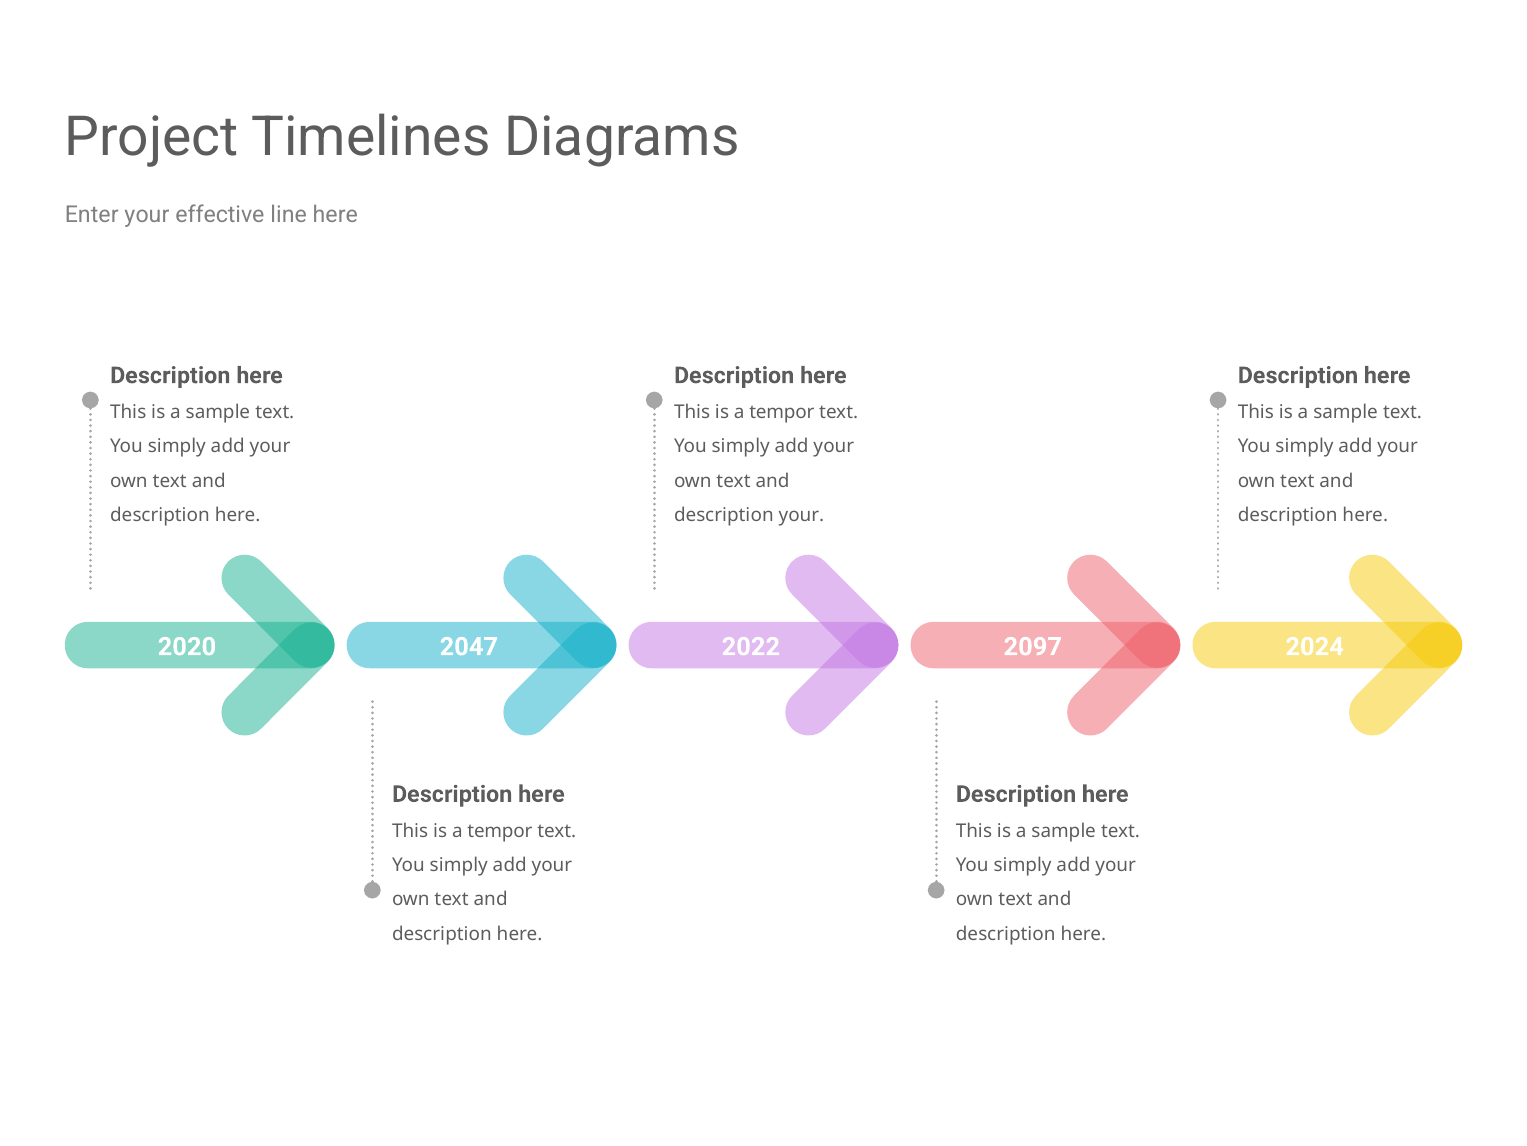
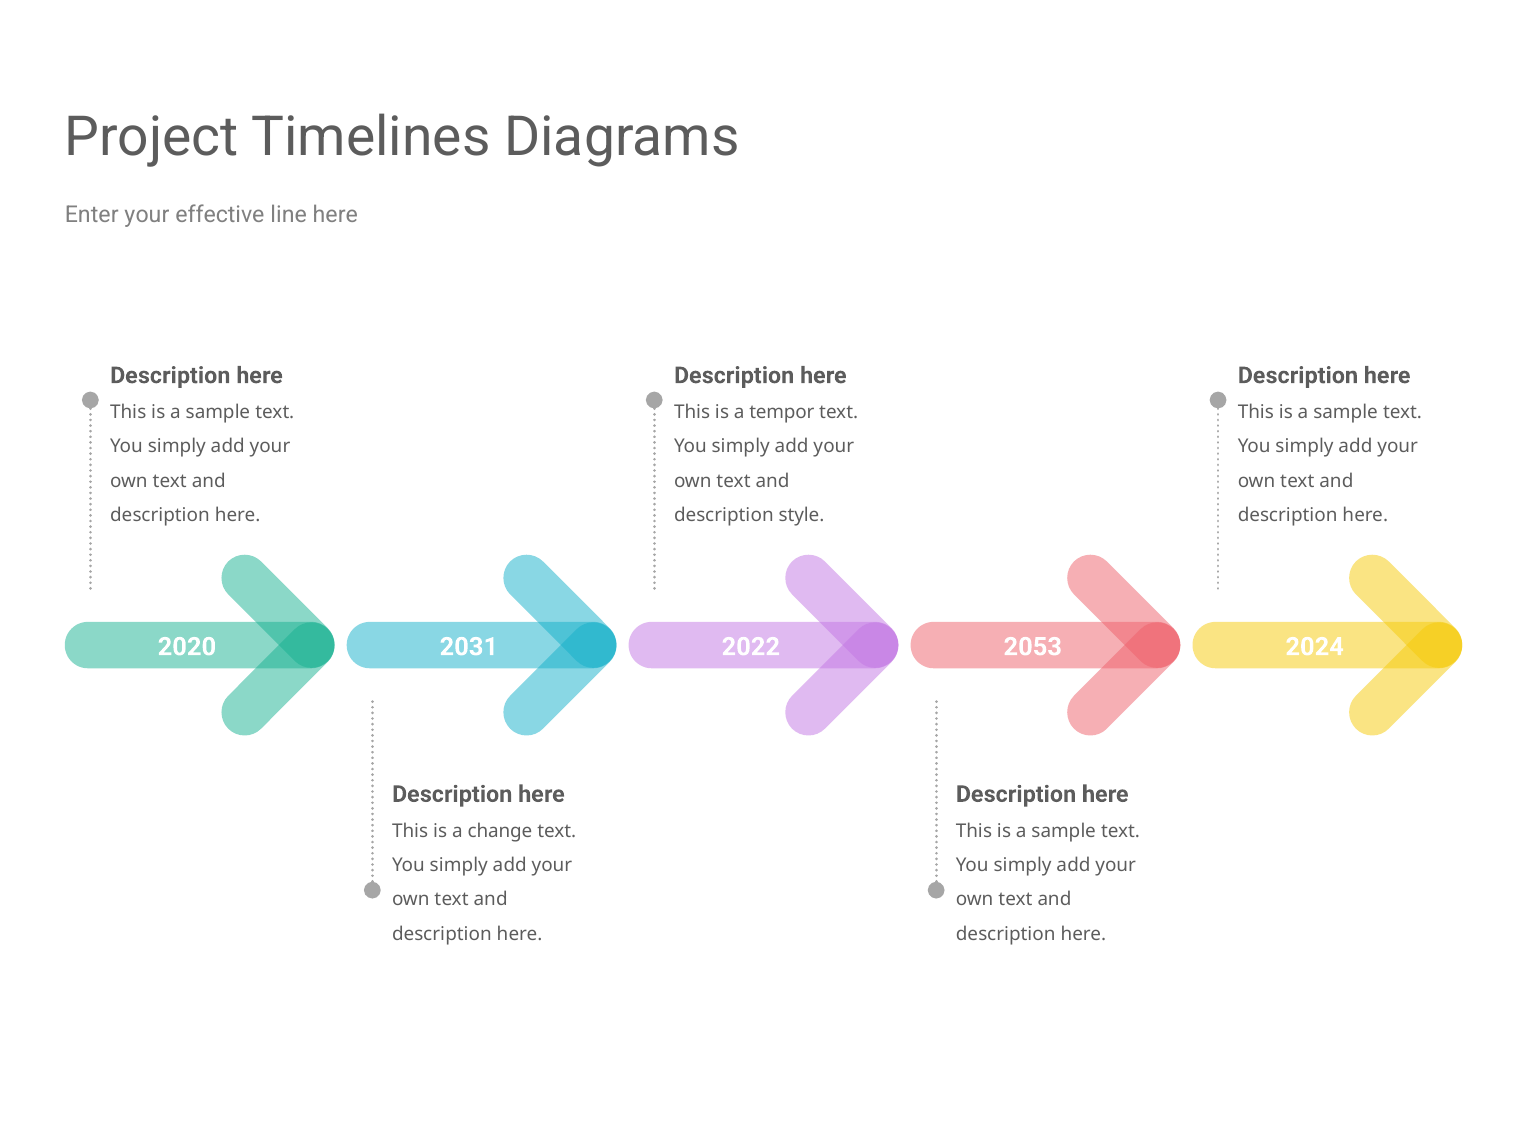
description your: your -> style (801, 515)
2047: 2047 -> 2031 (469, 646)
2097: 2097 -> 2053 (1033, 646)
tempor: tempor -> change (500, 830)
